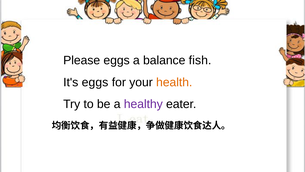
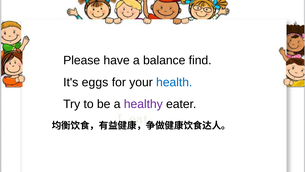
Please eggs: eggs -> have (117, 60)
fish: fish -> find (200, 60)
health colour: orange -> blue (174, 82)
